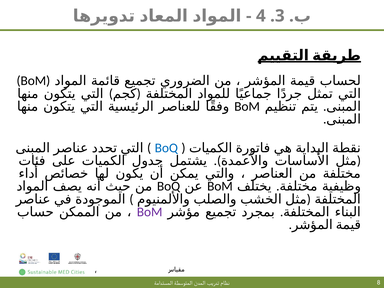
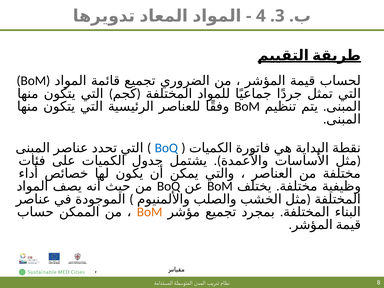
BoM colour: purple -> orange (150, 212)
